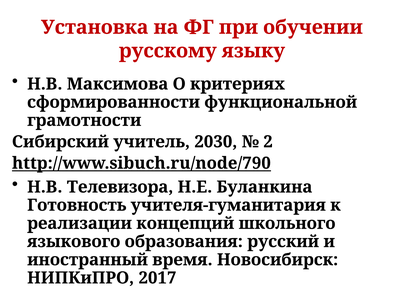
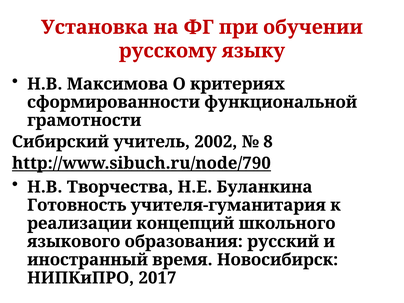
2030: 2030 -> 2002 (216, 142)
2: 2 -> 8 (268, 142)
Телевизора: Телевизора -> Творчества (120, 187)
